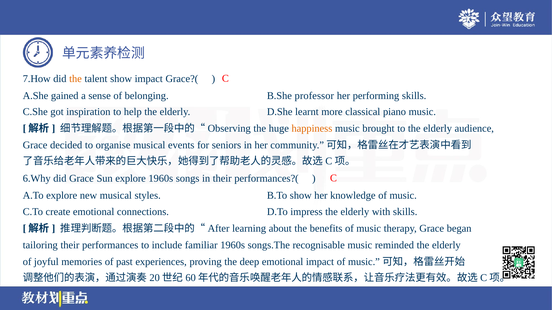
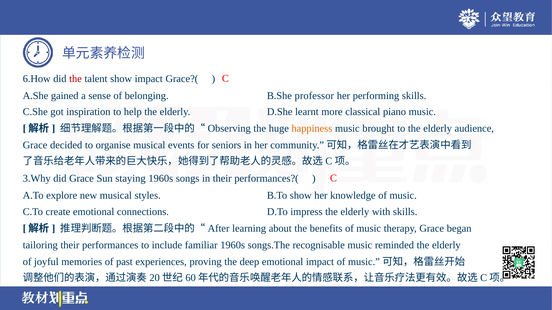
7.How: 7.How -> 6.How (37, 79)
the colour: orange -> red (75, 79)
6.Why: 6.Why -> 3.Why (37, 179)
Sun explore: explore -> staying (130, 179)
